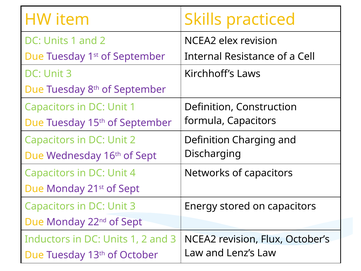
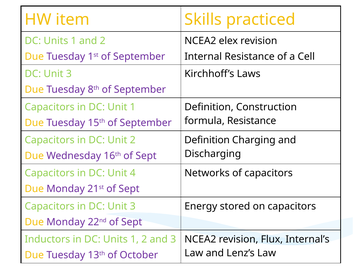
formula Capacitors: Capacitors -> Resistance (252, 121)
October’s: October’s -> Internal’s (308, 239)
